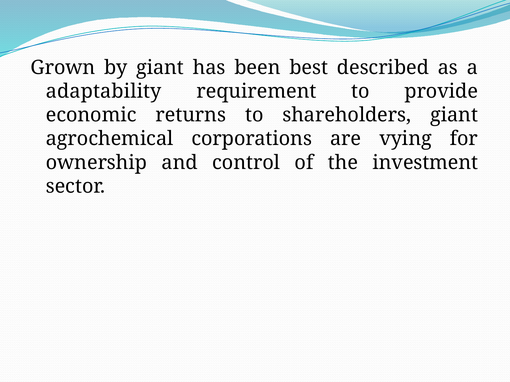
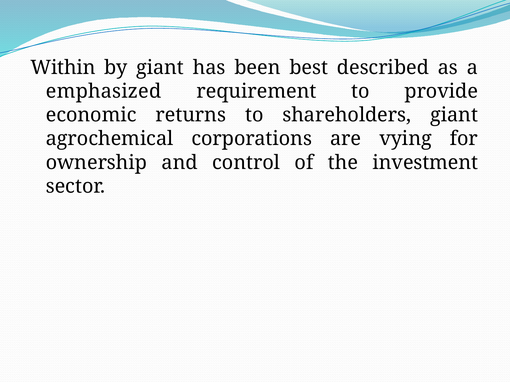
Grown: Grown -> Within (63, 68)
adaptability: adaptability -> emphasized (104, 91)
